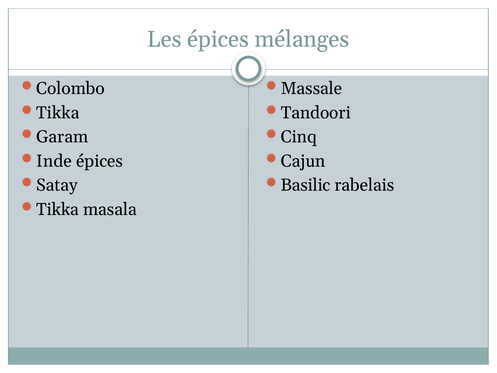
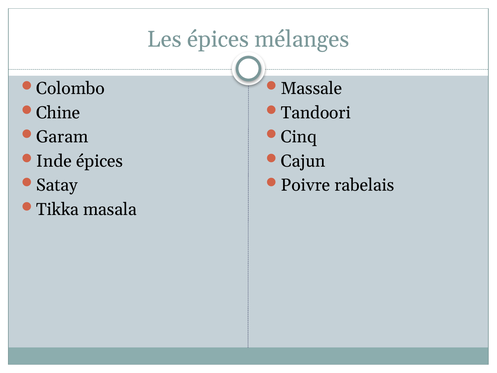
Tikka: Tikka -> Chine (58, 113)
Basilic: Basilic -> Poivre (305, 185)
